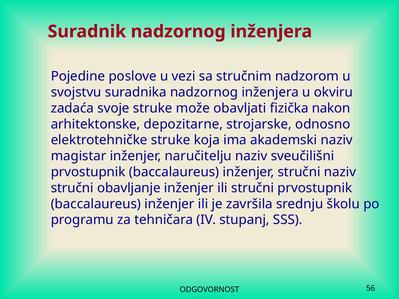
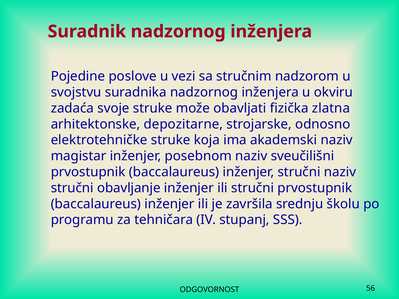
nakon: nakon -> zlatna (331, 108)
naručitelju: naručitelju -> posebnom (198, 156)
